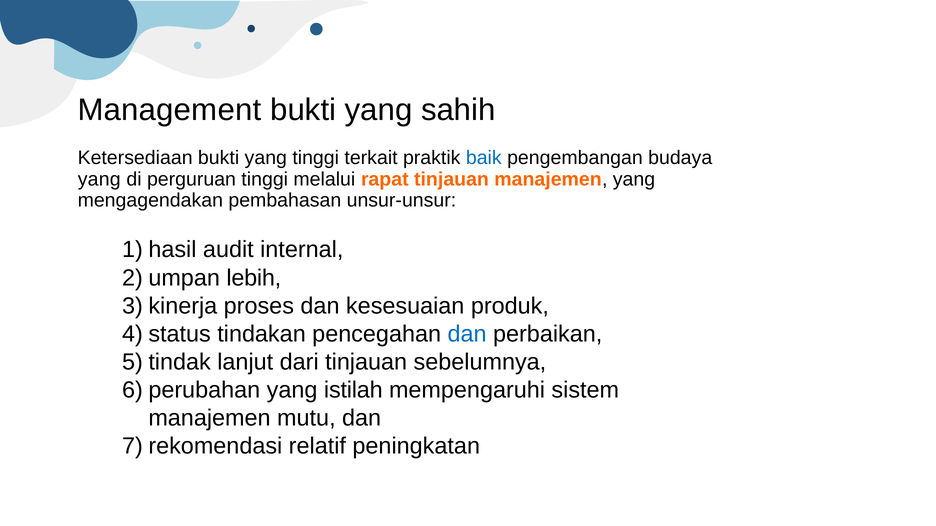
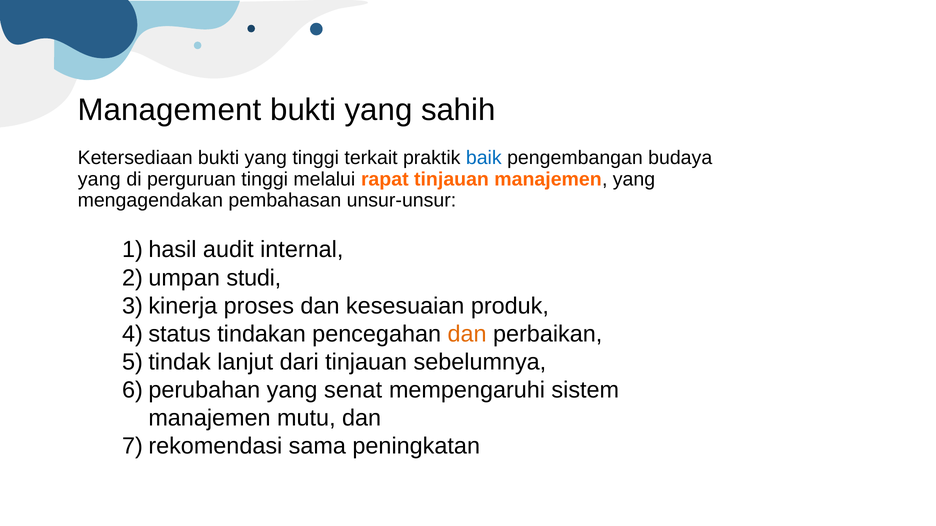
lebih: lebih -> studi (254, 278)
dan colour: blue -> orange (467, 334)
istilah: istilah -> senat (353, 390)
relatif: relatif -> sama (317, 447)
